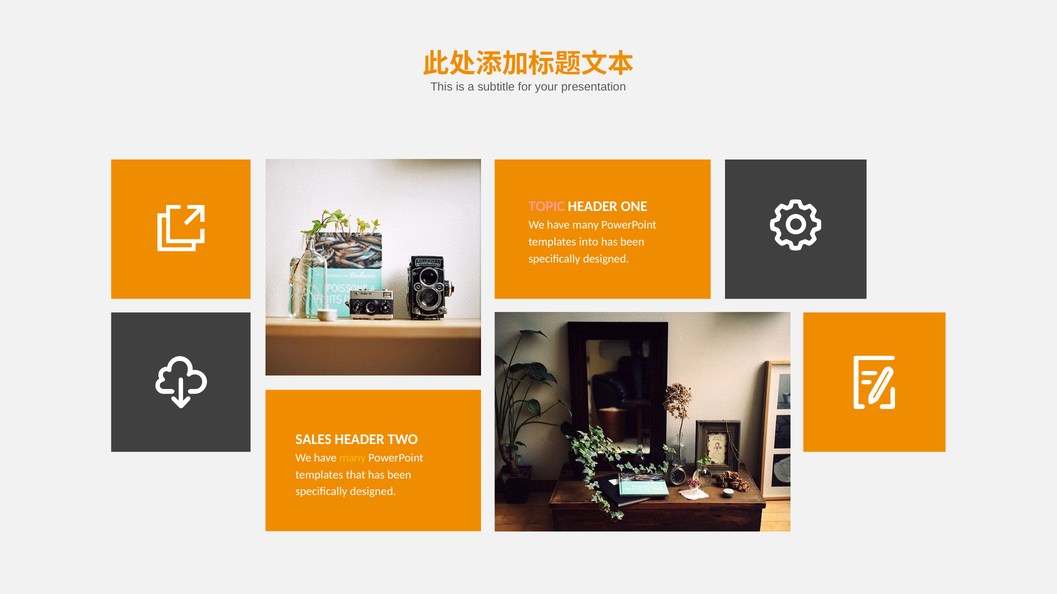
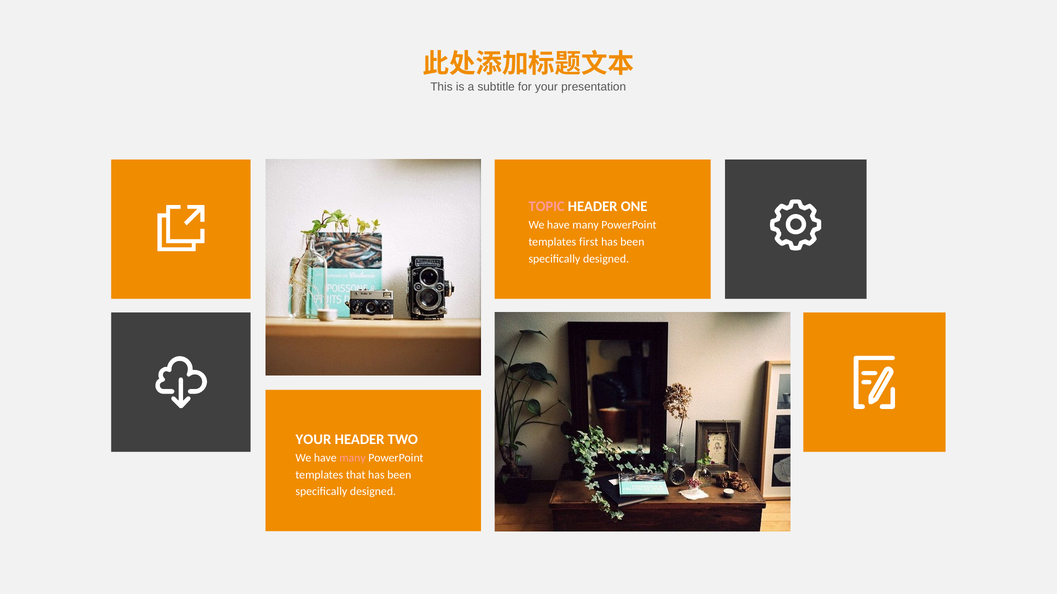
into: into -> first (589, 242)
SALES: SALES -> YOUR (313, 440)
many colour: yellow -> pink (352, 458)
